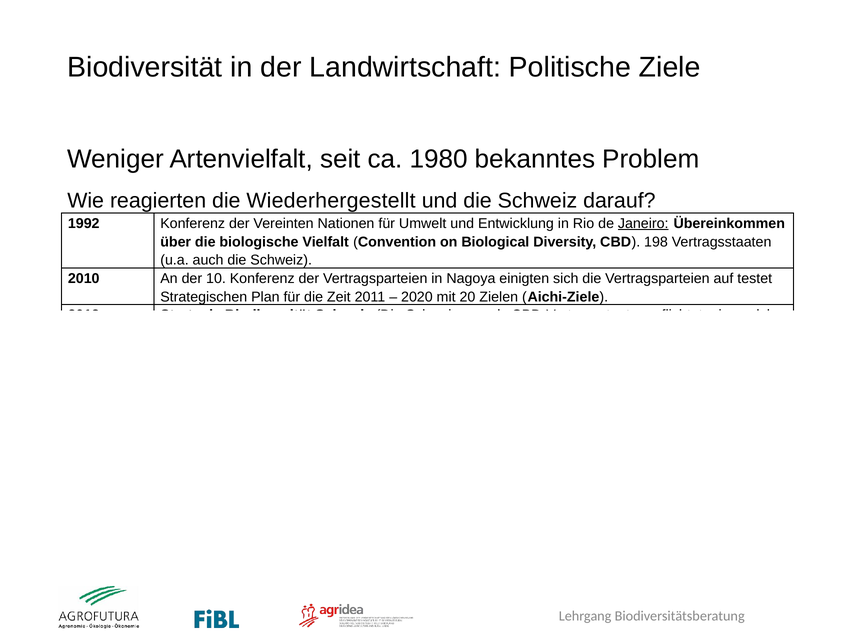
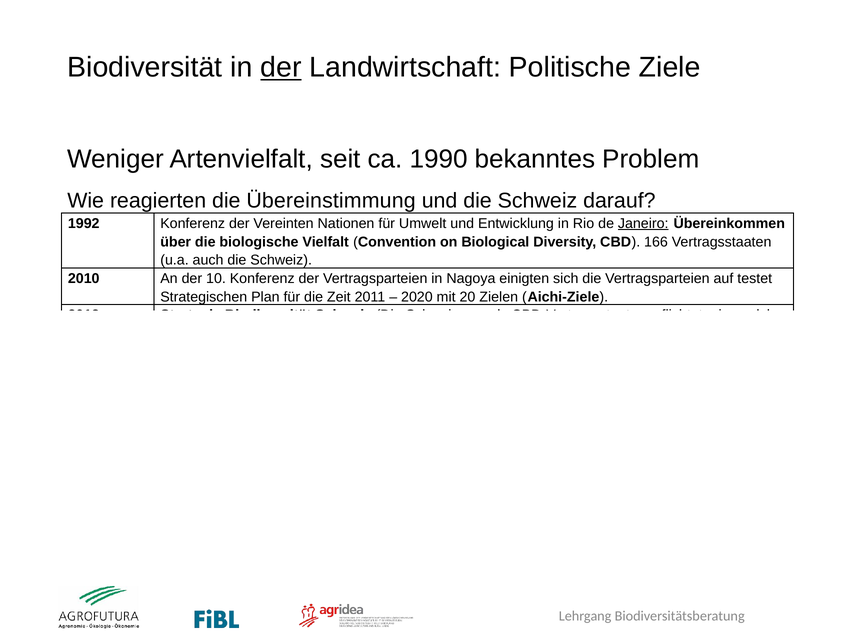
der underline: none -> present (281, 68)
1980: 1980 -> 1990 (439, 159)
Wiederhergestellt: Wiederhergestellt -> Übereinstimmung (331, 201)
198: 198 -> 166 (656, 242)
